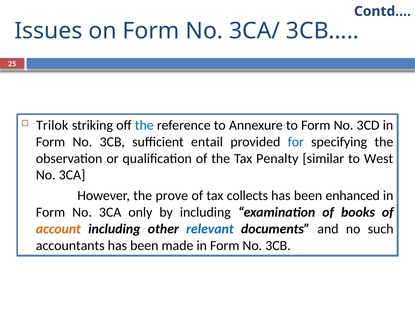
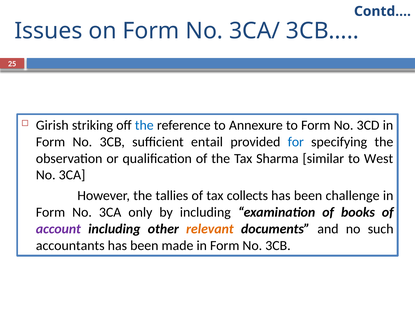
Trilok: Trilok -> Girish (52, 125)
Penalty: Penalty -> Sharma (277, 159)
prove: prove -> tallies (172, 196)
enhanced: enhanced -> challenge (353, 196)
account colour: orange -> purple (58, 229)
relevant colour: blue -> orange (210, 229)
